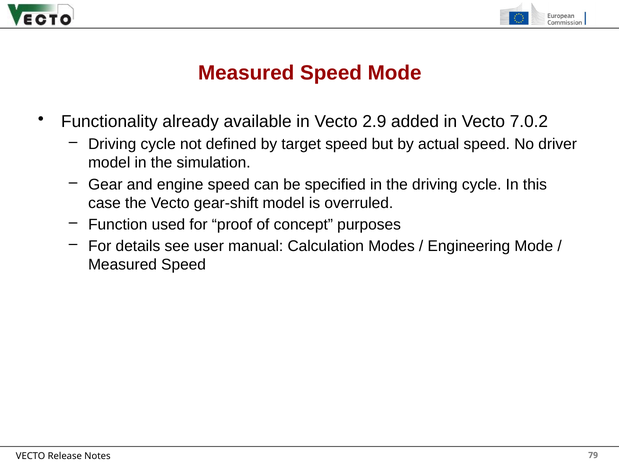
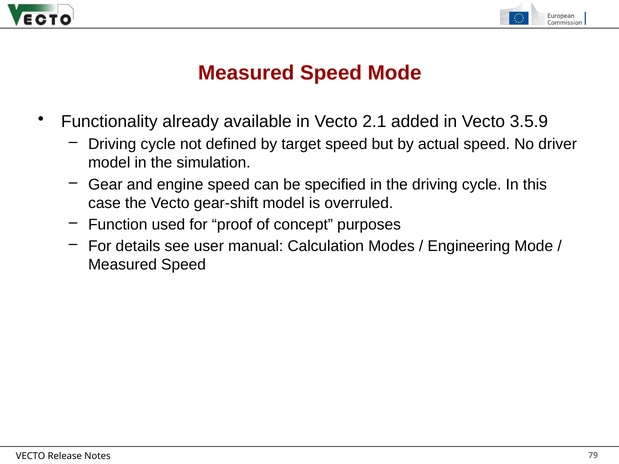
2.9: 2.9 -> 2.1 (374, 122)
7.0.2: 7.0.2 -> 3.5.9 (529, 122)
